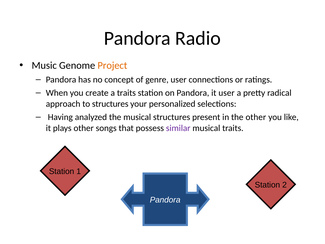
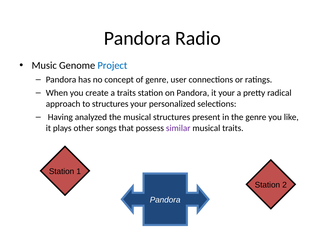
Project colour: orange -> blue (112, 65)
it user: user -> your (227, 93)
the other: other -> genre (256, 117)
